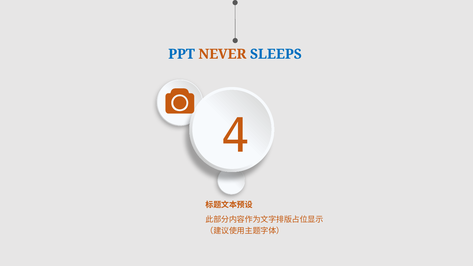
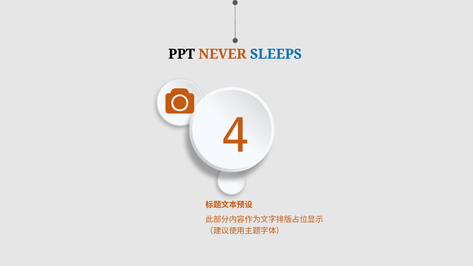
PPT colour: blue -> black (182, 54)
